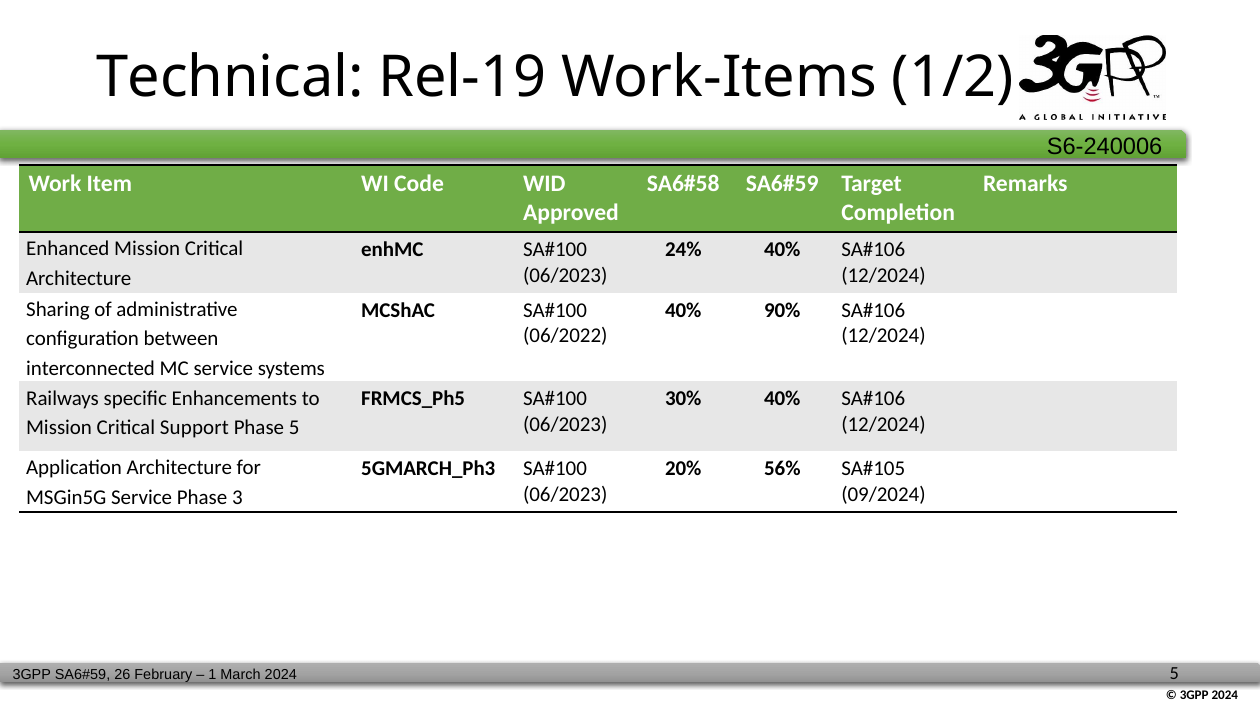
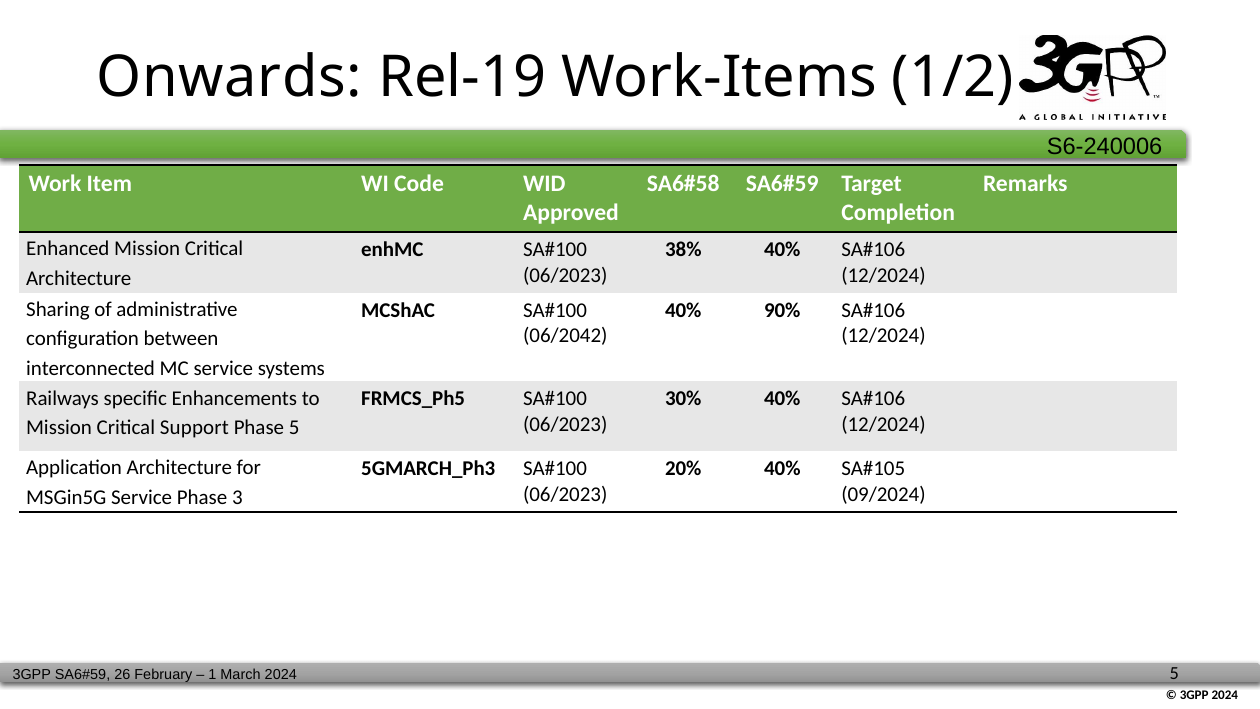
Technical: Technical -> Onwards (229, 78)
24%: 24% -> 38% (683, 250)
06/2022: 06/2022 -> 06/2042 (565, 336)
20% 56%: 56% -> 40% (782, 469)
